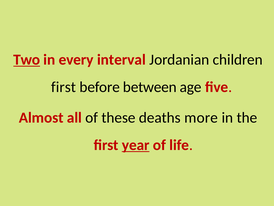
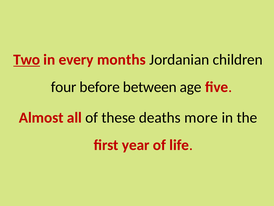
interval: interval -> months (121, 60)
first: first -> four (64, 87)
year underline: present -> none (136, 145)
